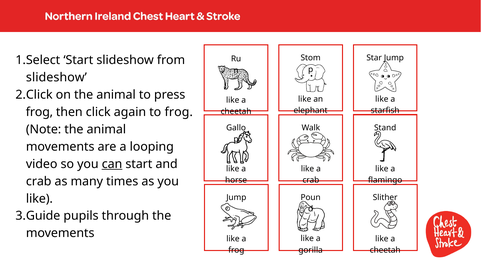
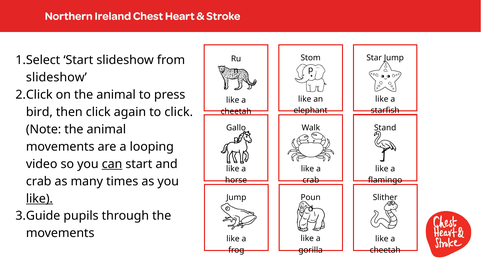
frog: frog -> bird (39, 112)
to frog: frog -> click (179, 112)
like underline: none -> present (39, 198)
